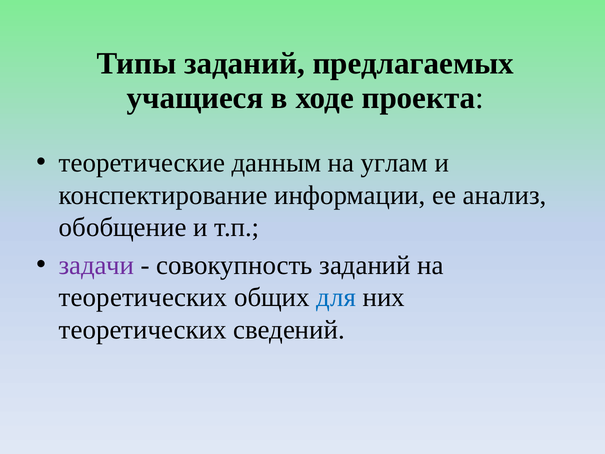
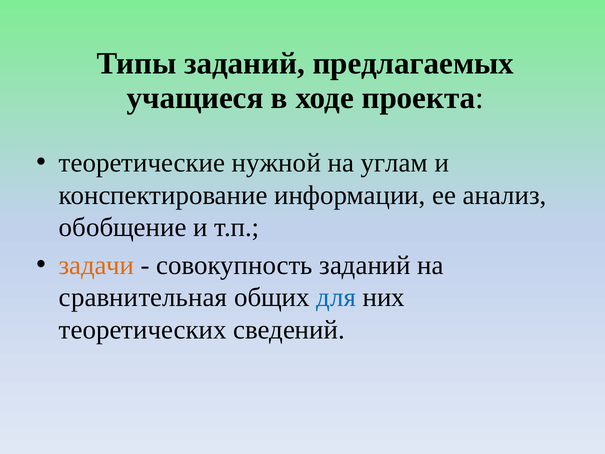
данным: данным -> нужной (276, 163)
задачи colour: purple -> orange (97, 265)
теоретических: теоретических -> сравнительная (143, 297)
